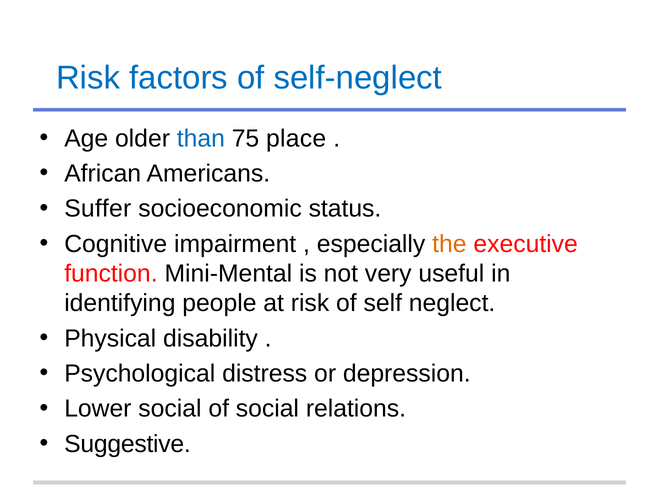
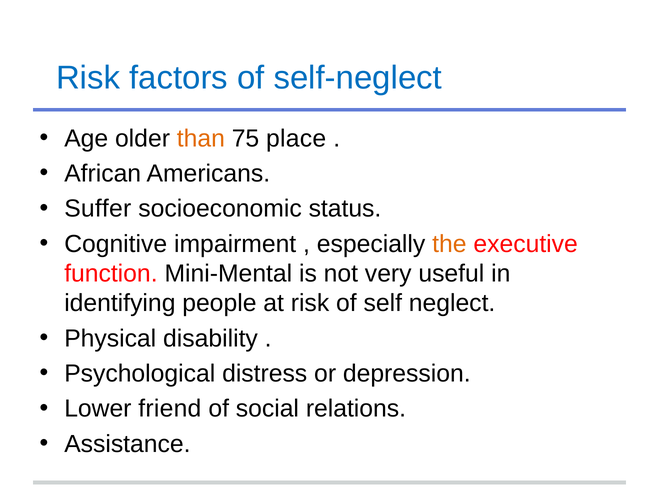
than colour: blue -> orange (201, 138)
Lower social: social -> friend (170, 409)
Suggestive: Suggestive -> Assistance (127, 444)
